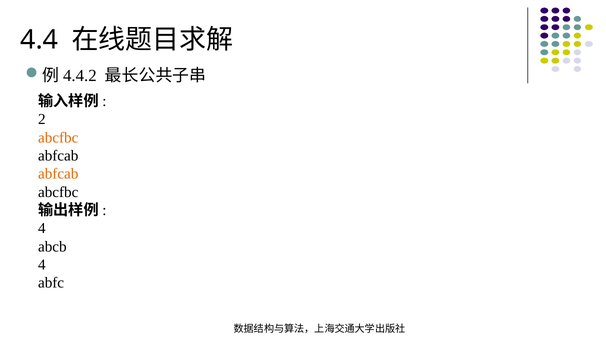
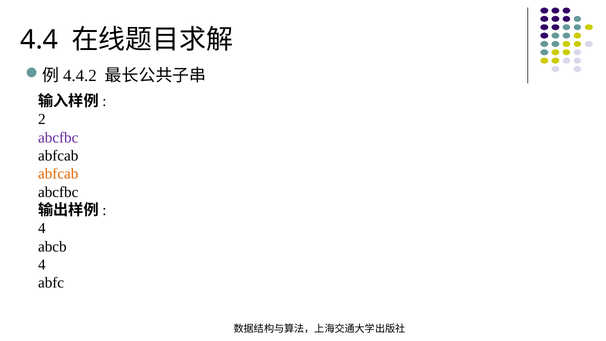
abcfbc colour: orange -> purple (58, 137)
